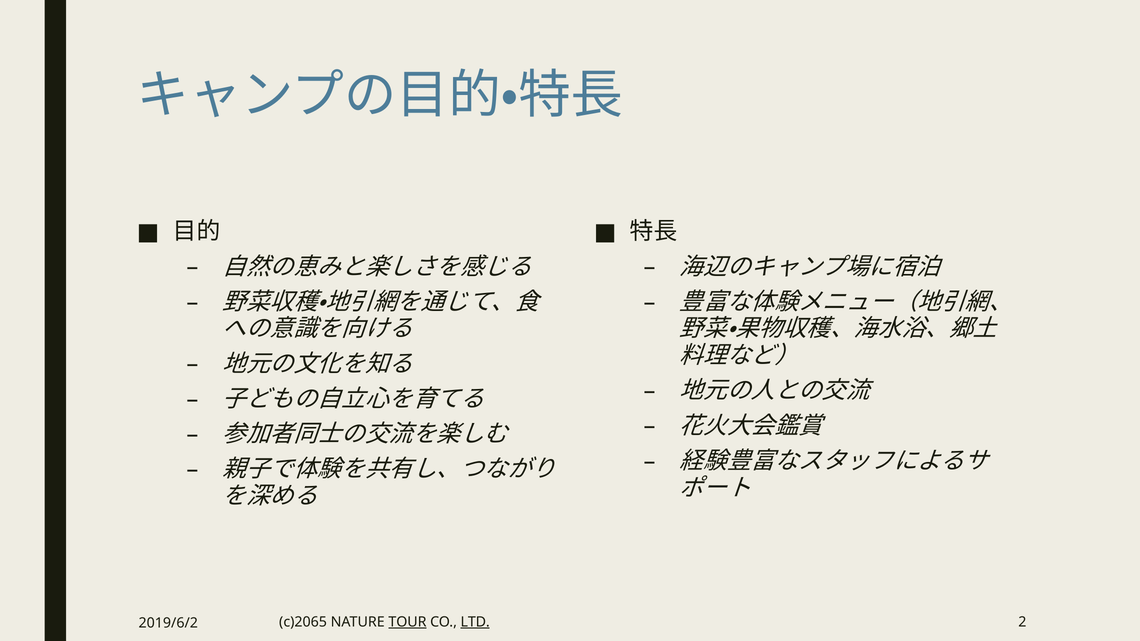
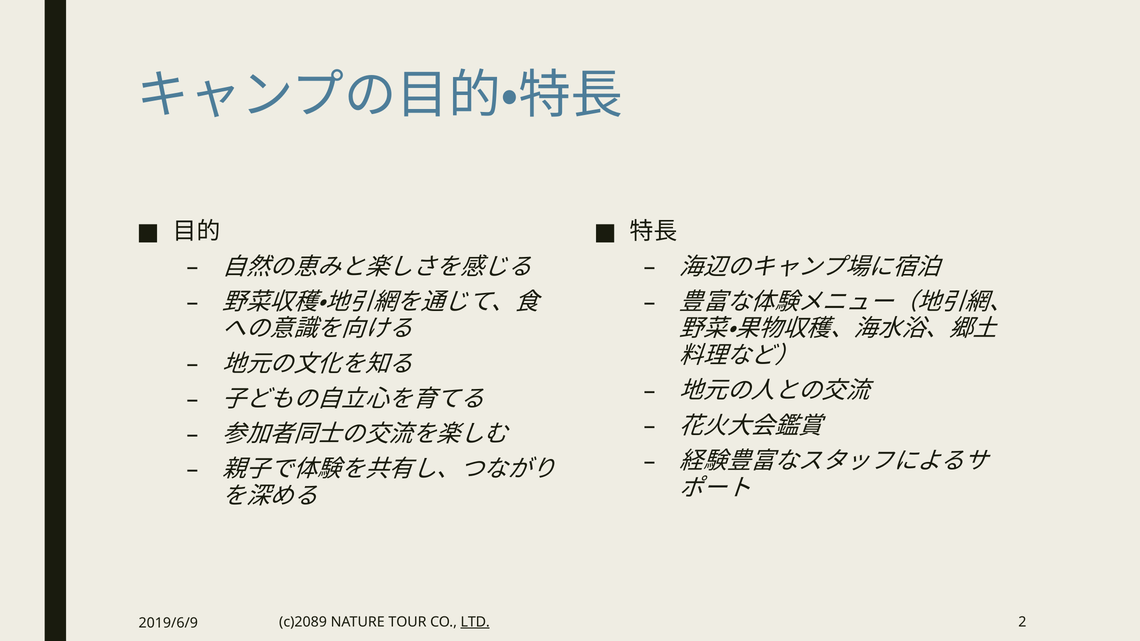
c)2065: c)2065 -> c)2089 (303, 622)
TOUR underline: present -> none (407, 622)
2019/6/2: 2019/6/2 -> 2019/6/9 (168, 623)
